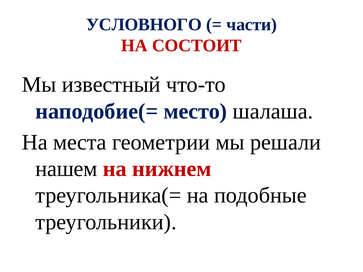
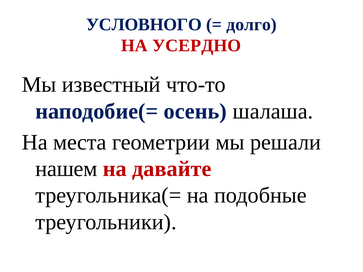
части: части -> долго (252, 25)
СОСТОИТ: СОСТОИТ -> УСЕРДНО (197, 46)
место: место -> осень (195, 111)
нижнем: нижнем -> давайте (172, 169)
